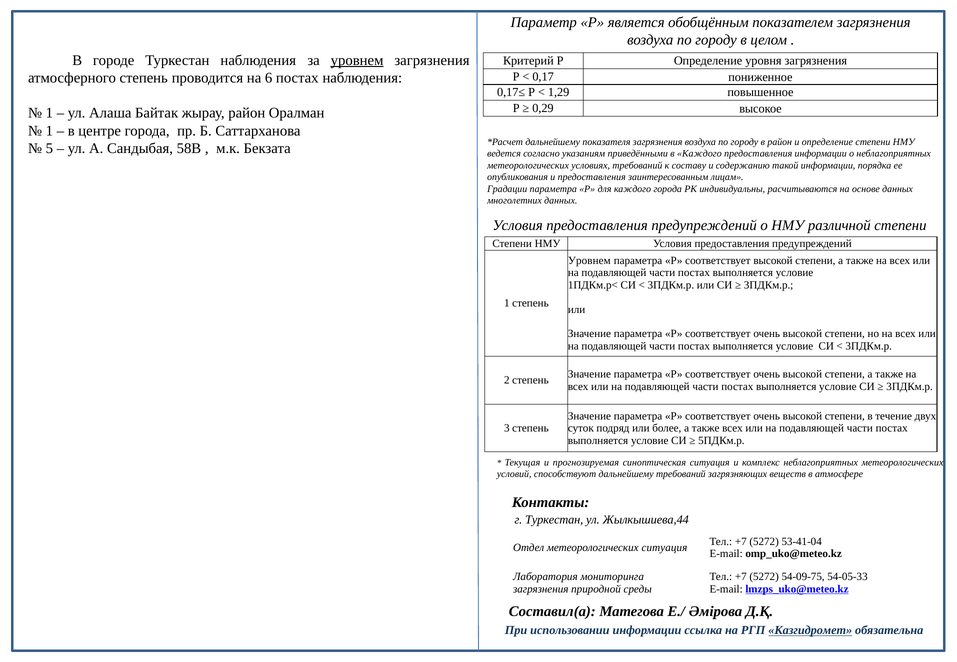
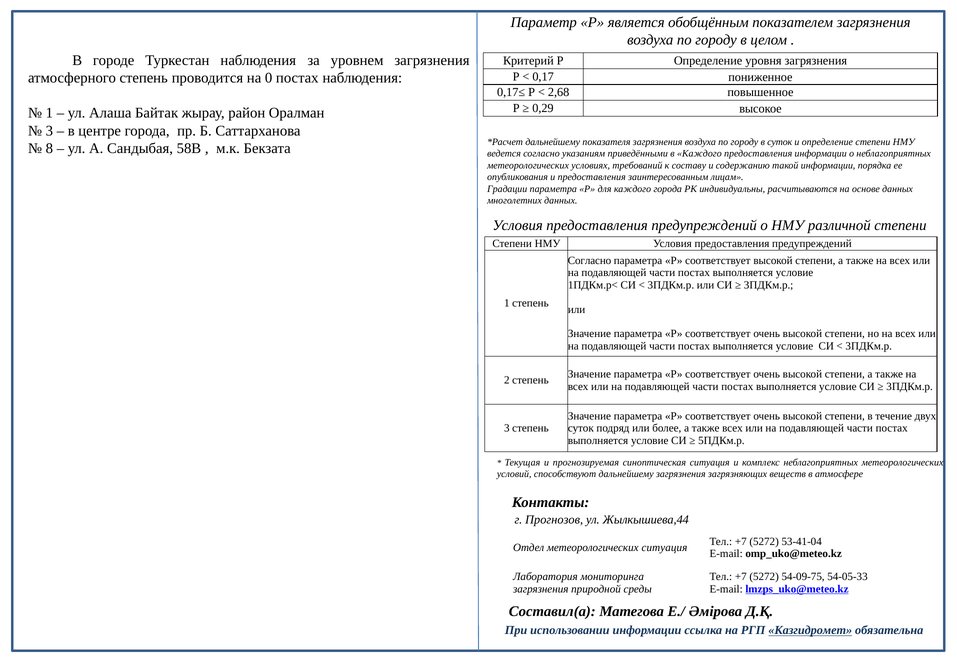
уровнем underline: present -> none (357, 60)
6: 6 -> 0 (269, 78)
1,29: 1,29 -> 2,68 (559, 92)
1: 1 -> 3 (49, 131)
в район: район -> суток (780, 142)
5: 5 -> 8 (49, 149)
Уровнем: Уровнем -> Согласно (590, 261)
дальнейшему требований: требований -> загрязнения (681, 475)
г Туркестан: Туркестан -> Прогнозов (554, 520)
